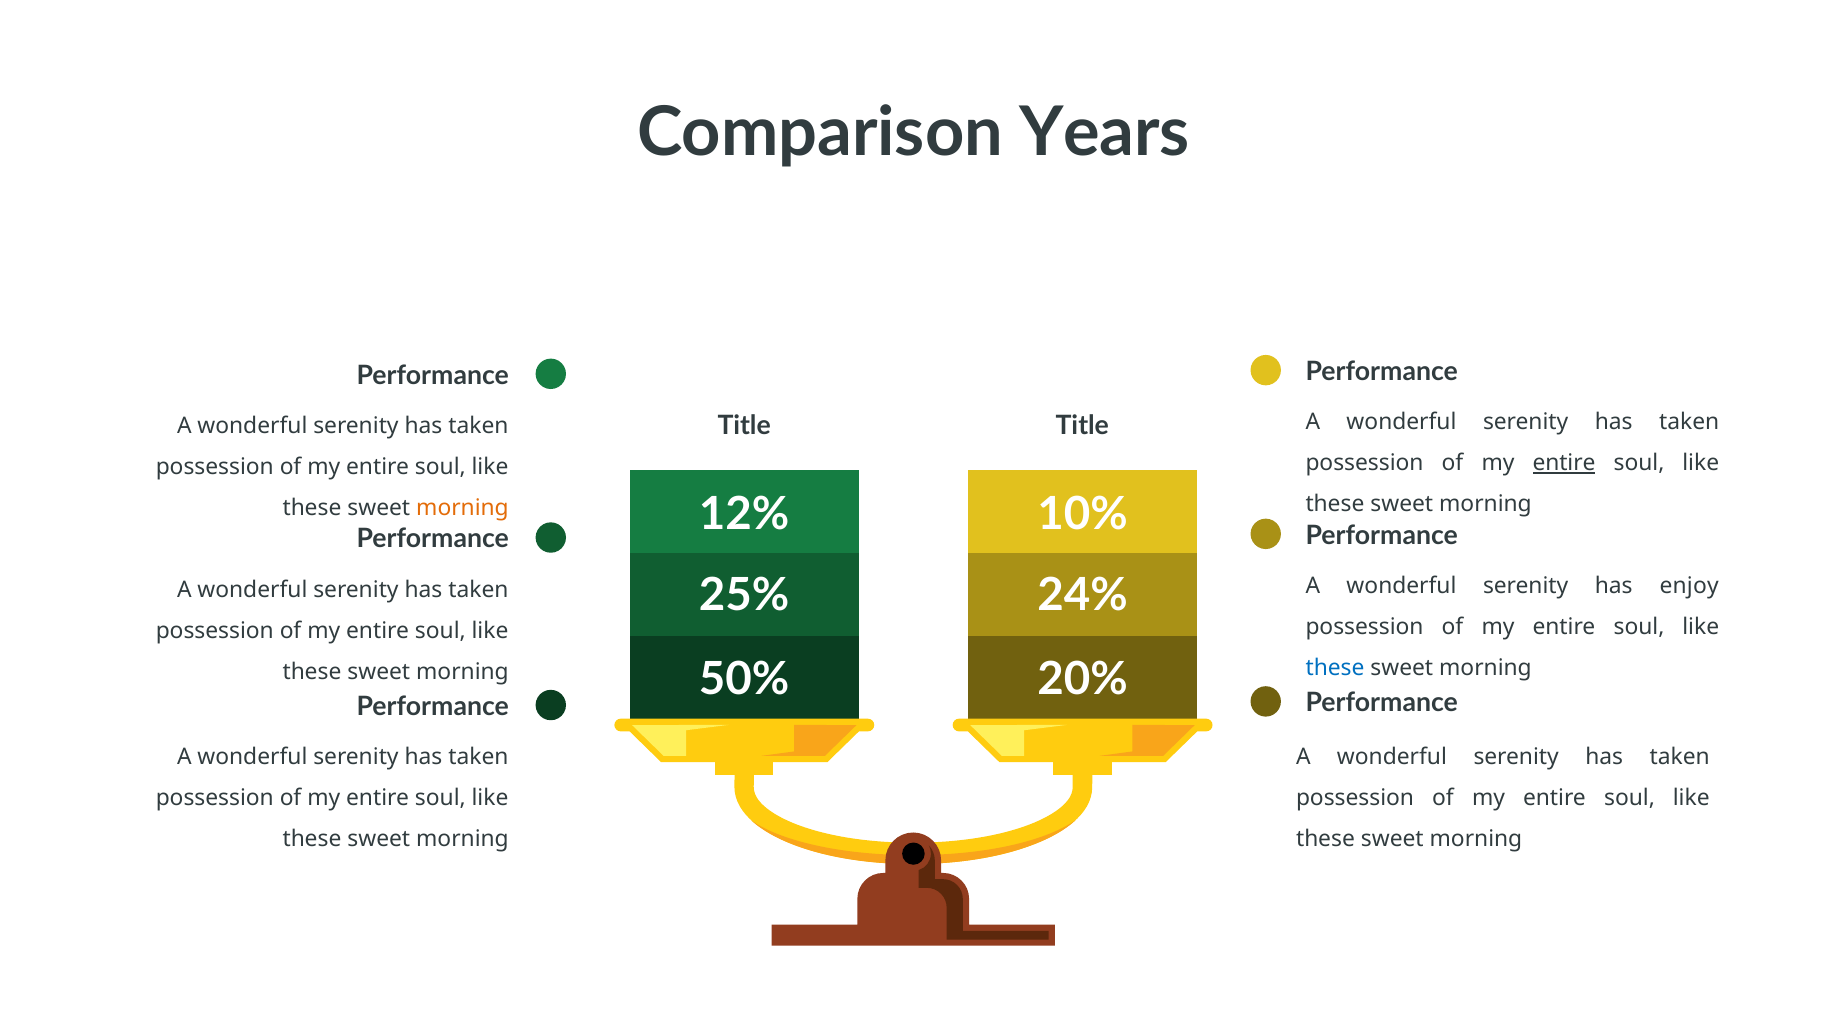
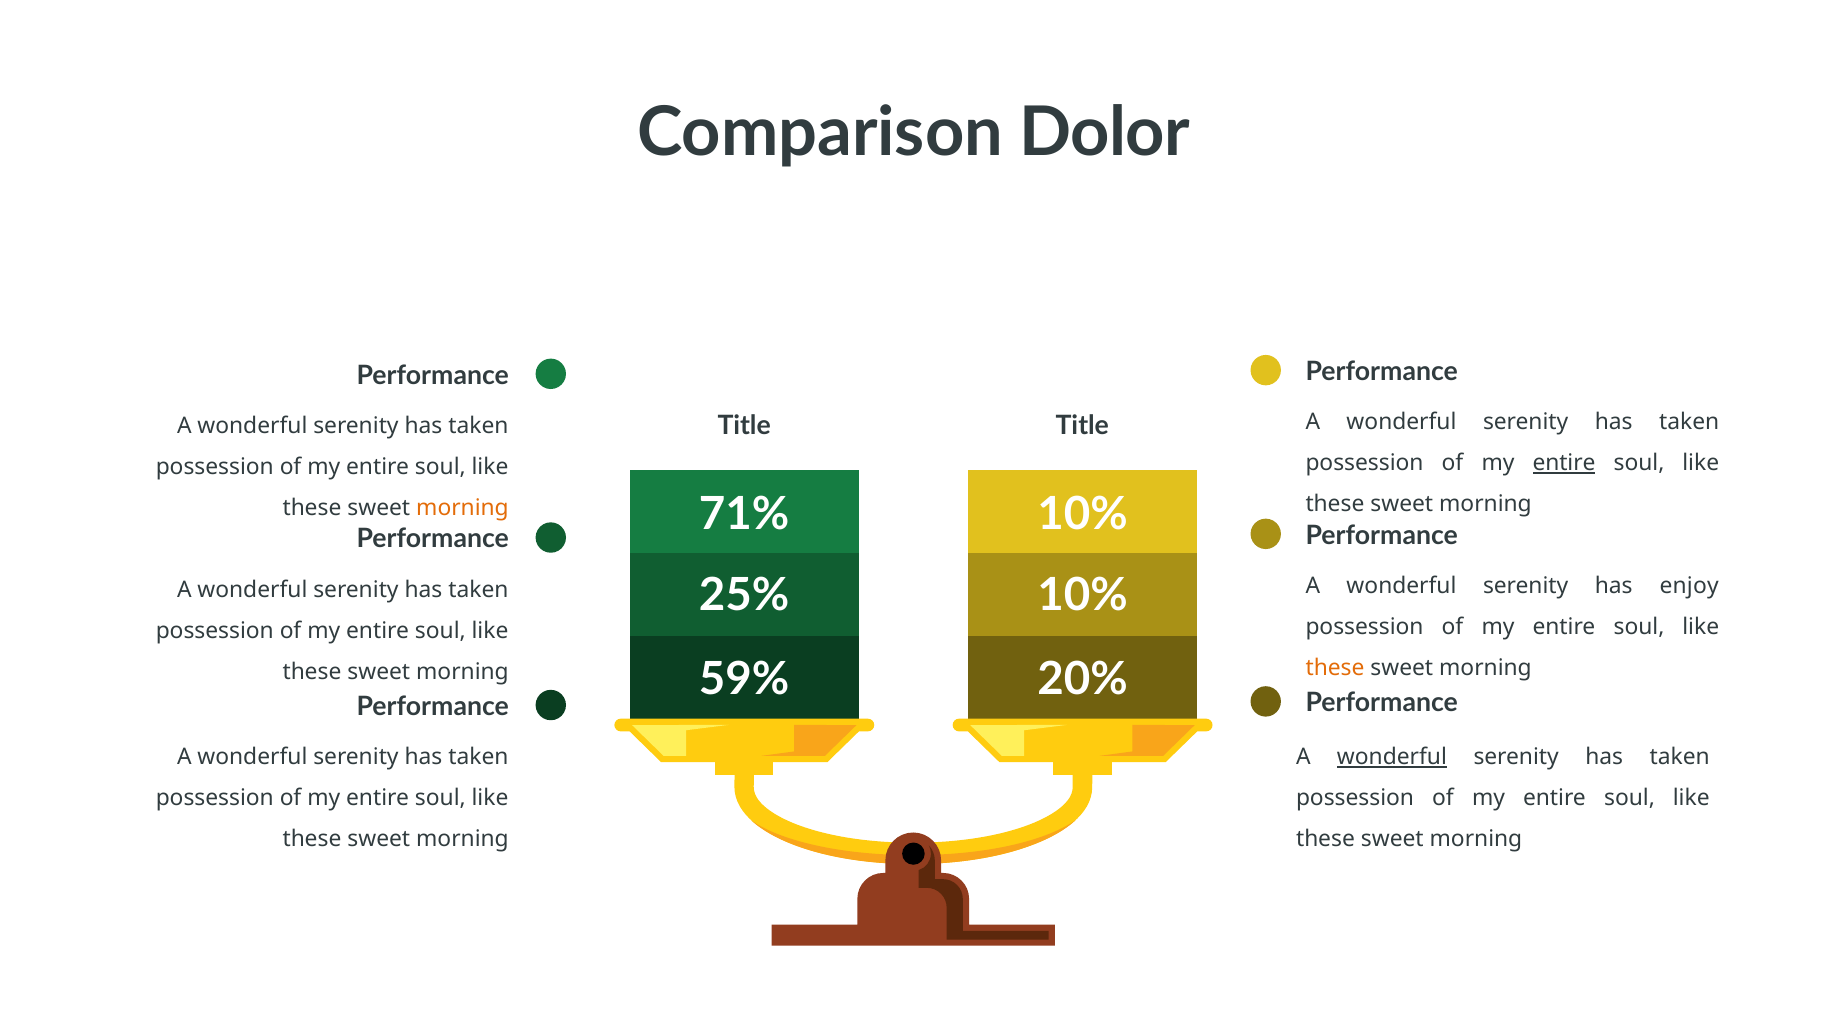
Years: Years -> Dolor (1105, 133)
12%: 12% -> 71% (744, 514)
24%: 24% -> 10% (1082, 595)
these colour: blue -> orange (1335, 668)
50%: 50% -> 59% (744, 680)
wonderful underline: none -> present (1392, 757)
